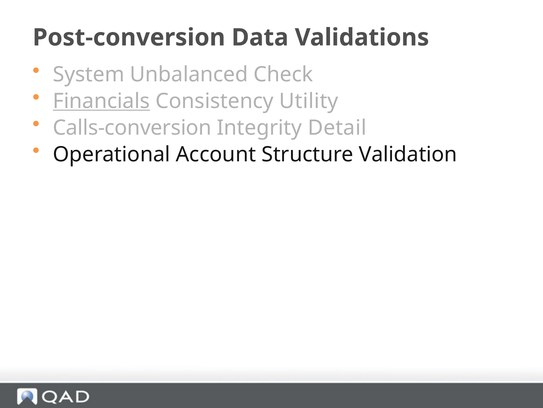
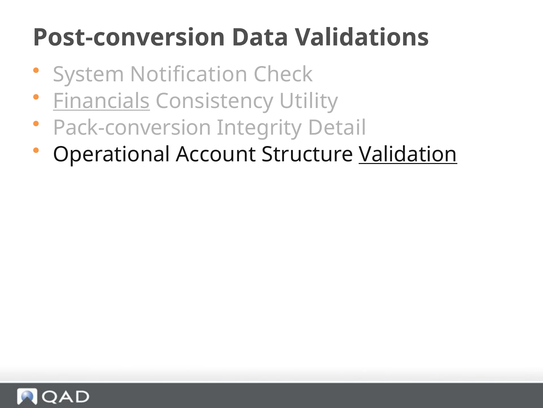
Unbalanced: Unbalanced -> Notification (189, 74)
Calls-conversion: Calls-conversion -> Pack-conversion (132, 127)
Validation underline: none -> present (408, 154)
